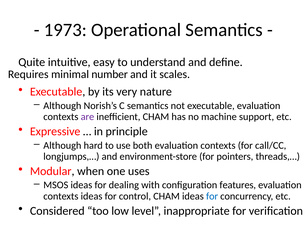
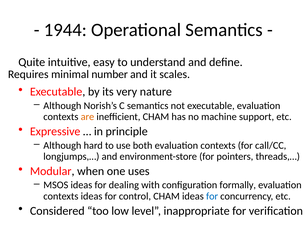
1973: 1973 -> 1944 (65, 30)
are colour: purple -> orange (87, 116)
features: features -> formally (238, 184)
